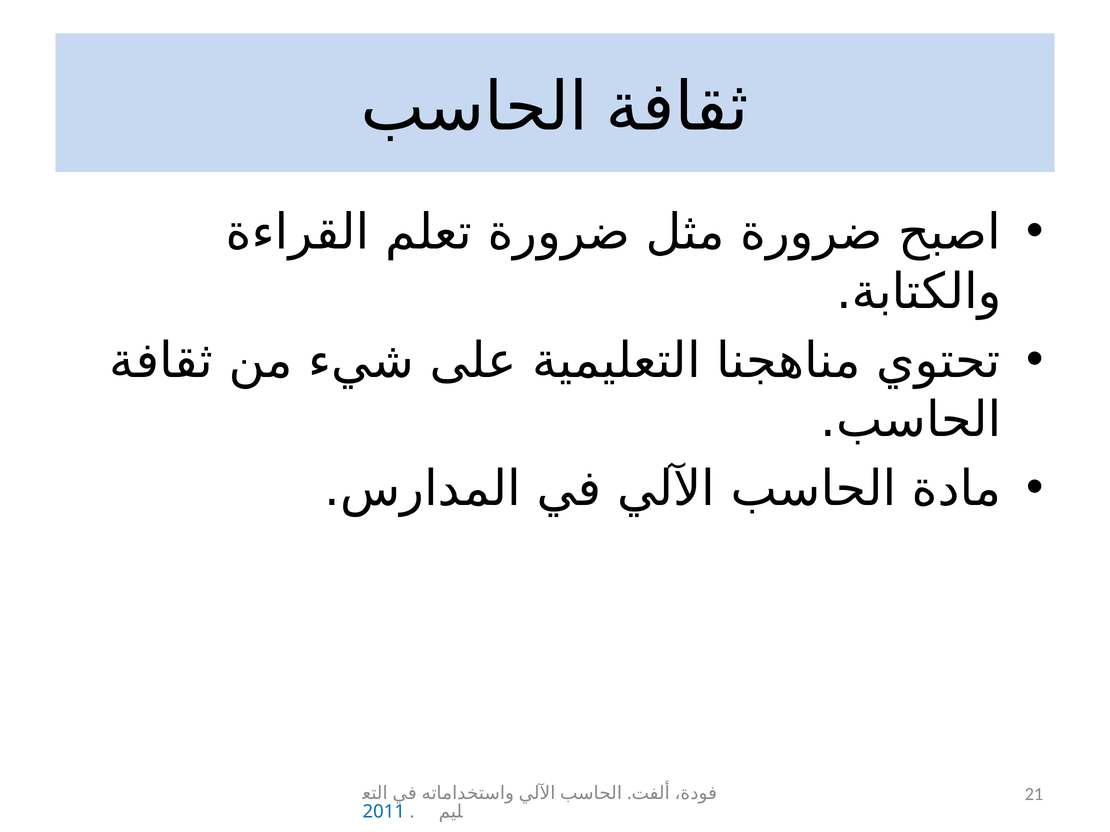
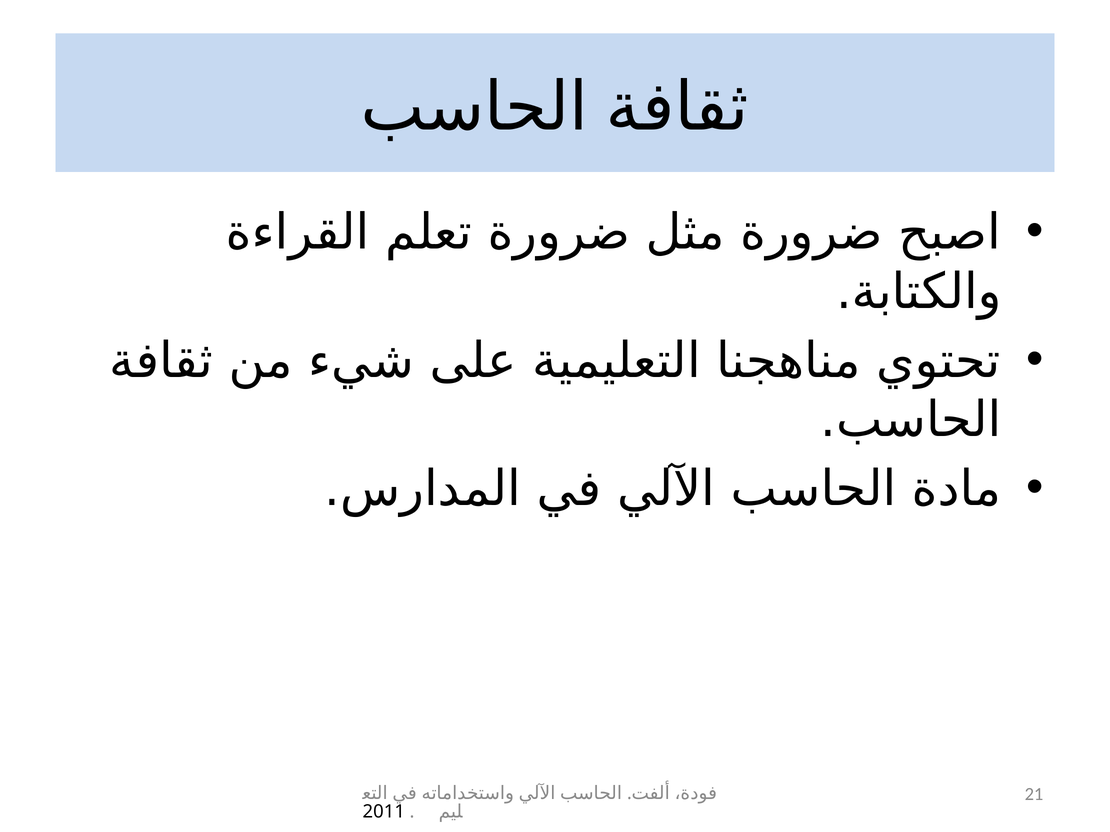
2011 colour: blue -> black (384, 812)
